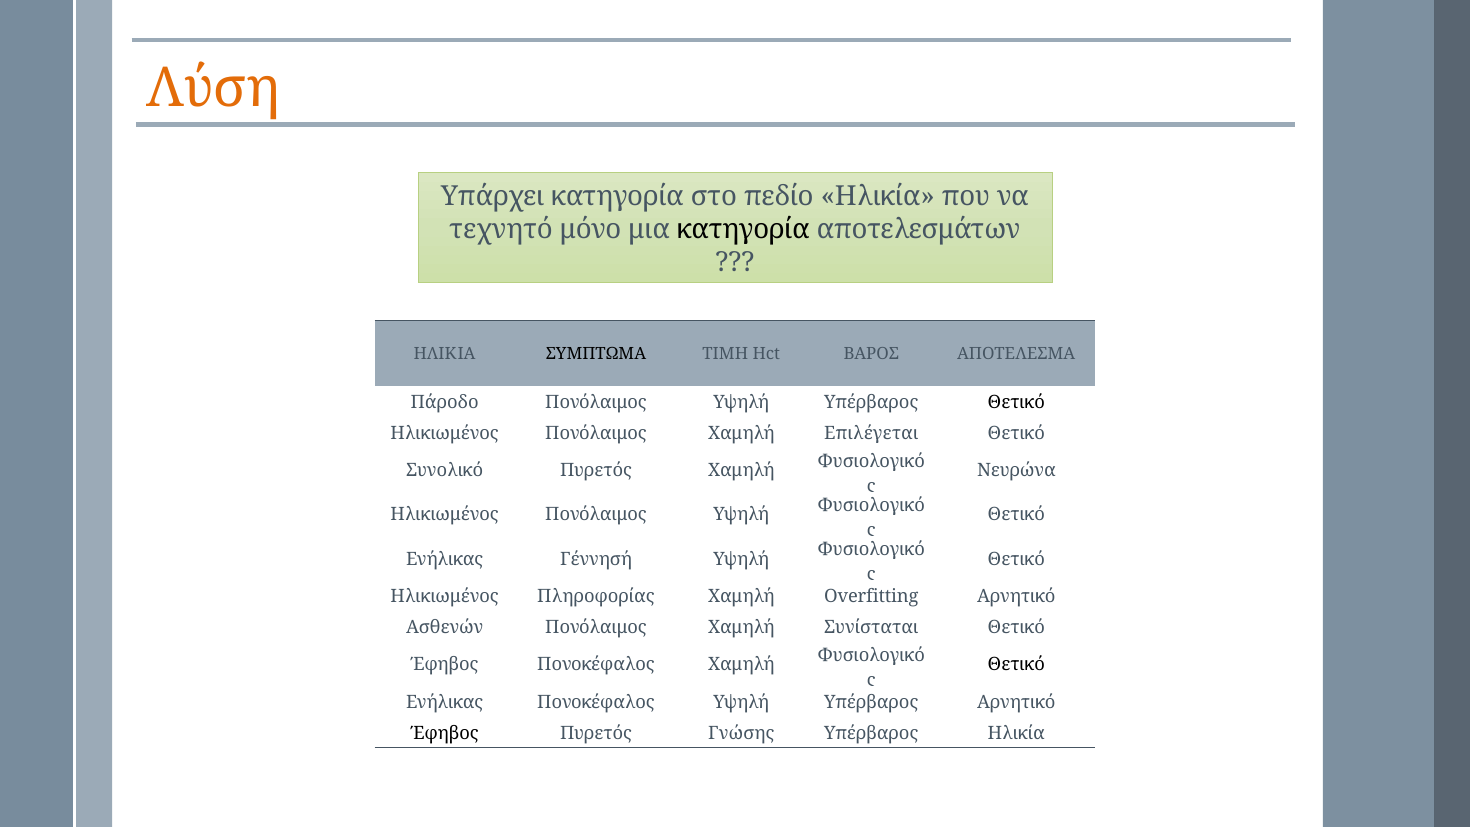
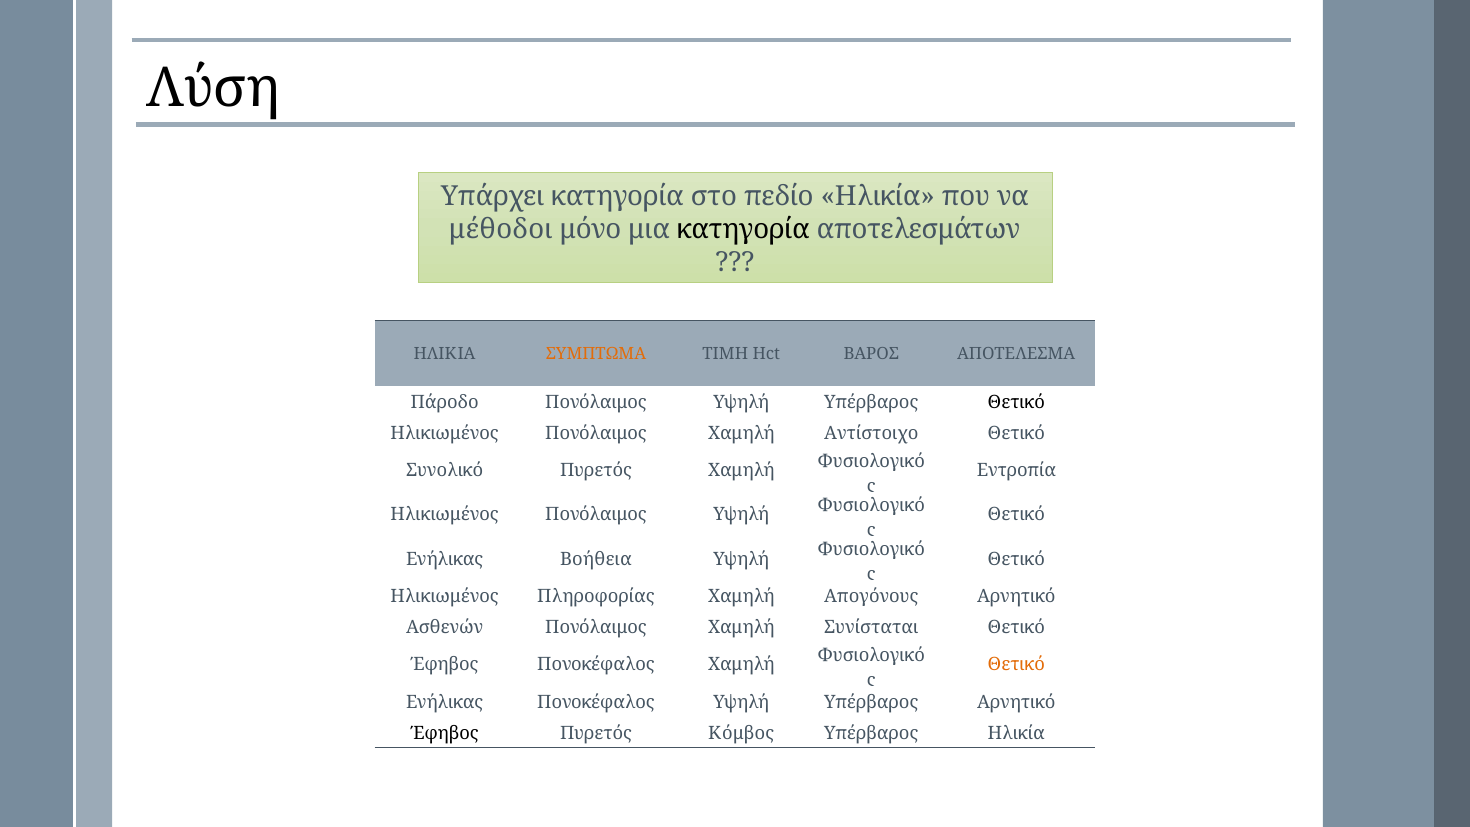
Λύση colour: orange -> black (213, 88)
τεχνητό: τεχνητό -> μέθοδοι (501, 230)
ΣΥΜΠΤΩΜΑ colour: black -> orange (596, 354)
Επιλέγεται: Επιλέγεται -> Αντίστοιχο (871, 433)
Νευρώνα: Νευρώνα -> Εντροπία (1016, 471)
Γέννησή: Γέννησή -> Βοήθεια (596, 559)
Overfitting: Overfitting -> Απογόνους (871, 597)
Θετικό colour: black -> orange (1016, 665)
Γνώσης: Γνώσης -> Κόμβος (741, 733)
